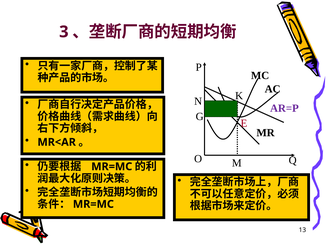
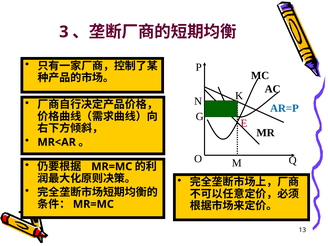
AR=P colour: purple -> blue (284, 108)
